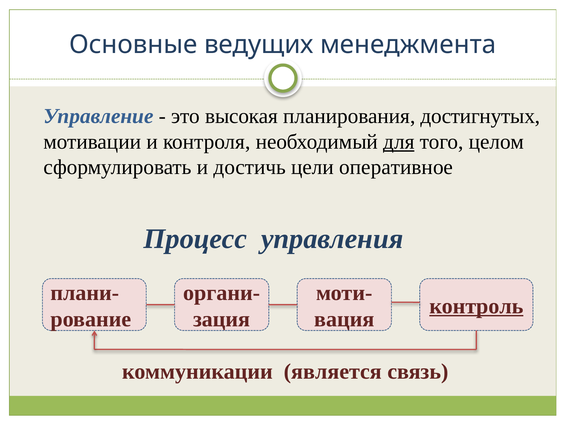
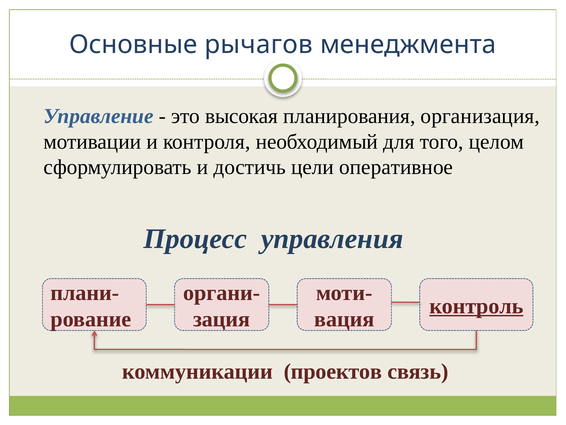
ведущих: ведущих -> рычагов (259, 45)
достигнутых: достигнутых -> организация (480, 116)
для underline: present -> none (399, 142)
является: является -> проектов (333, 371)
